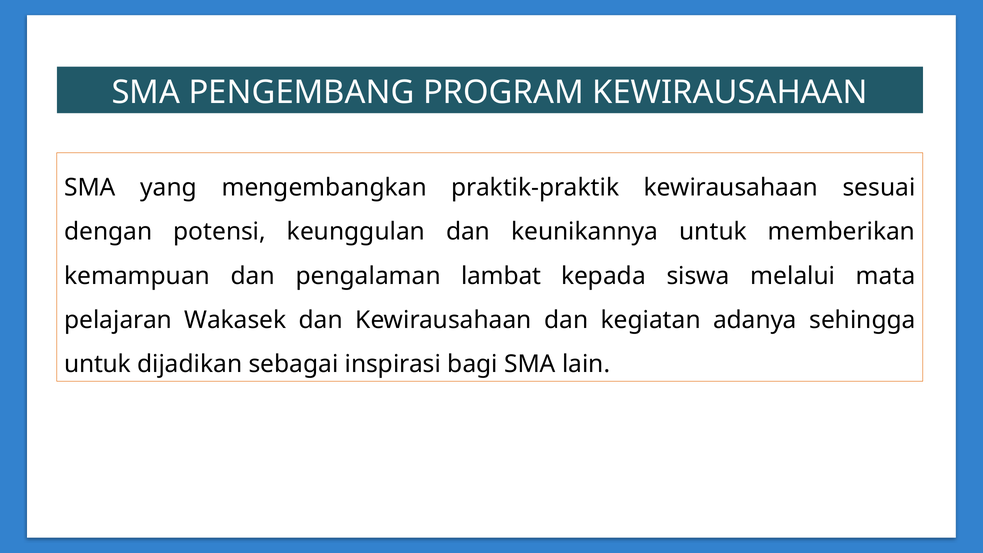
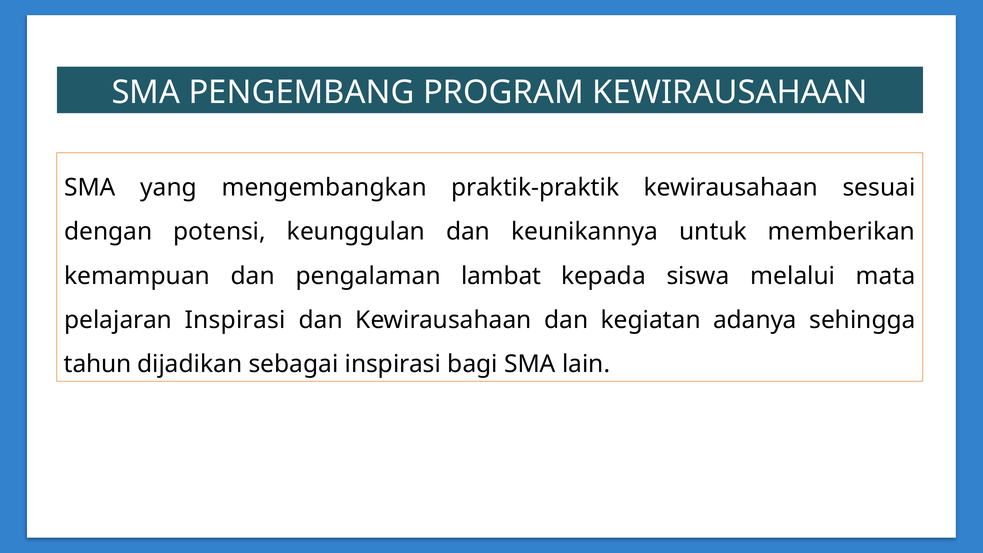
pelajaran Wakasek: Wakasek -> Inspirasi (235, 320)
untuk: untuk -> tahun (98, 364)
